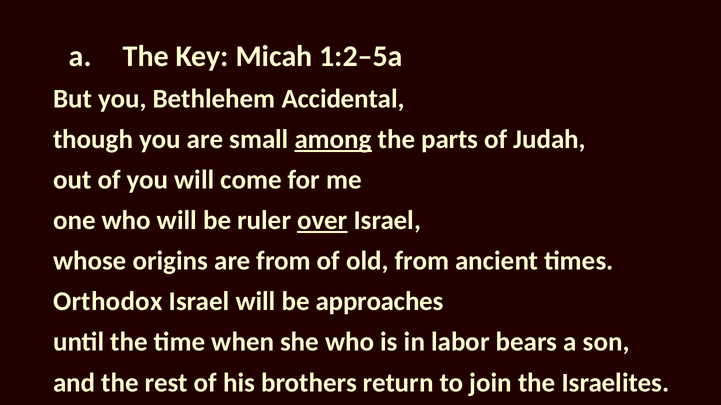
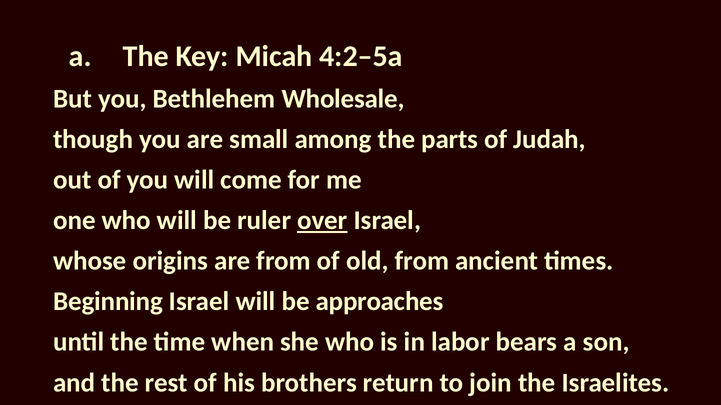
1:2–5a: 1:2–5a -> 4:2–5a (361, 56)
Accidental: Accidental -> Wholesale (343, 99)
among underline: present -> none (333, 140)
Orthodox: Orthodox -> Beginning (108, 302)
